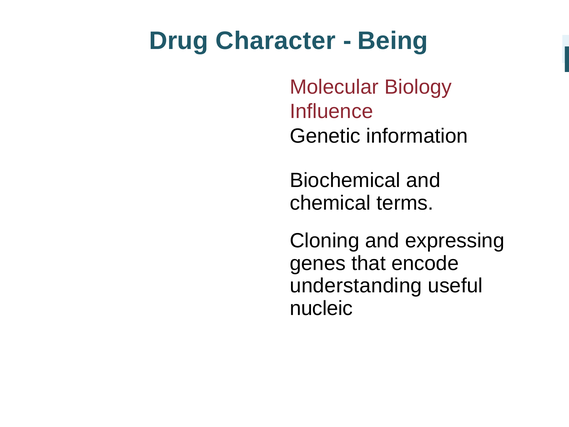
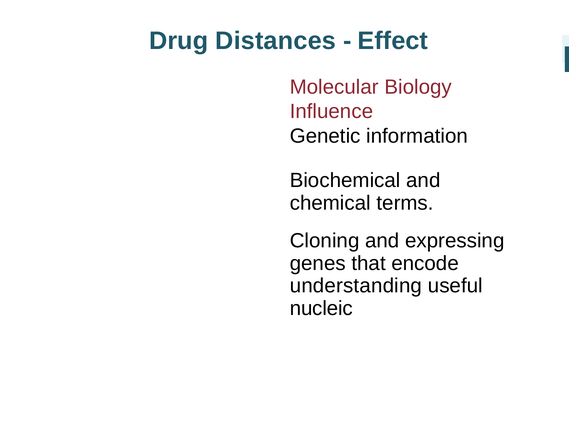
Character: Character -> Distances (276, 41)
Being: Being -> Effect (393, 41)
